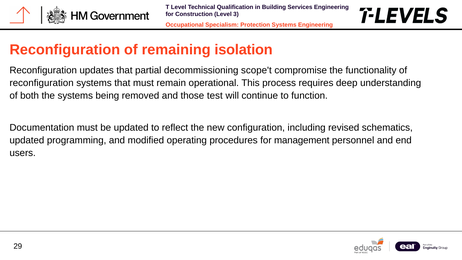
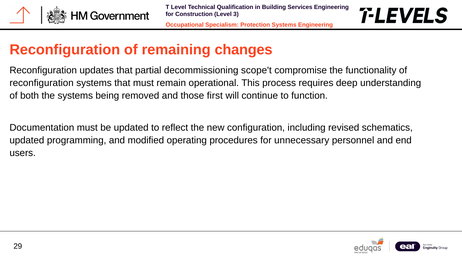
isolation: isolation -> changes (244, 50)
test: test -> first (215, 96)
management: management -> unnecessary (302, 140)
